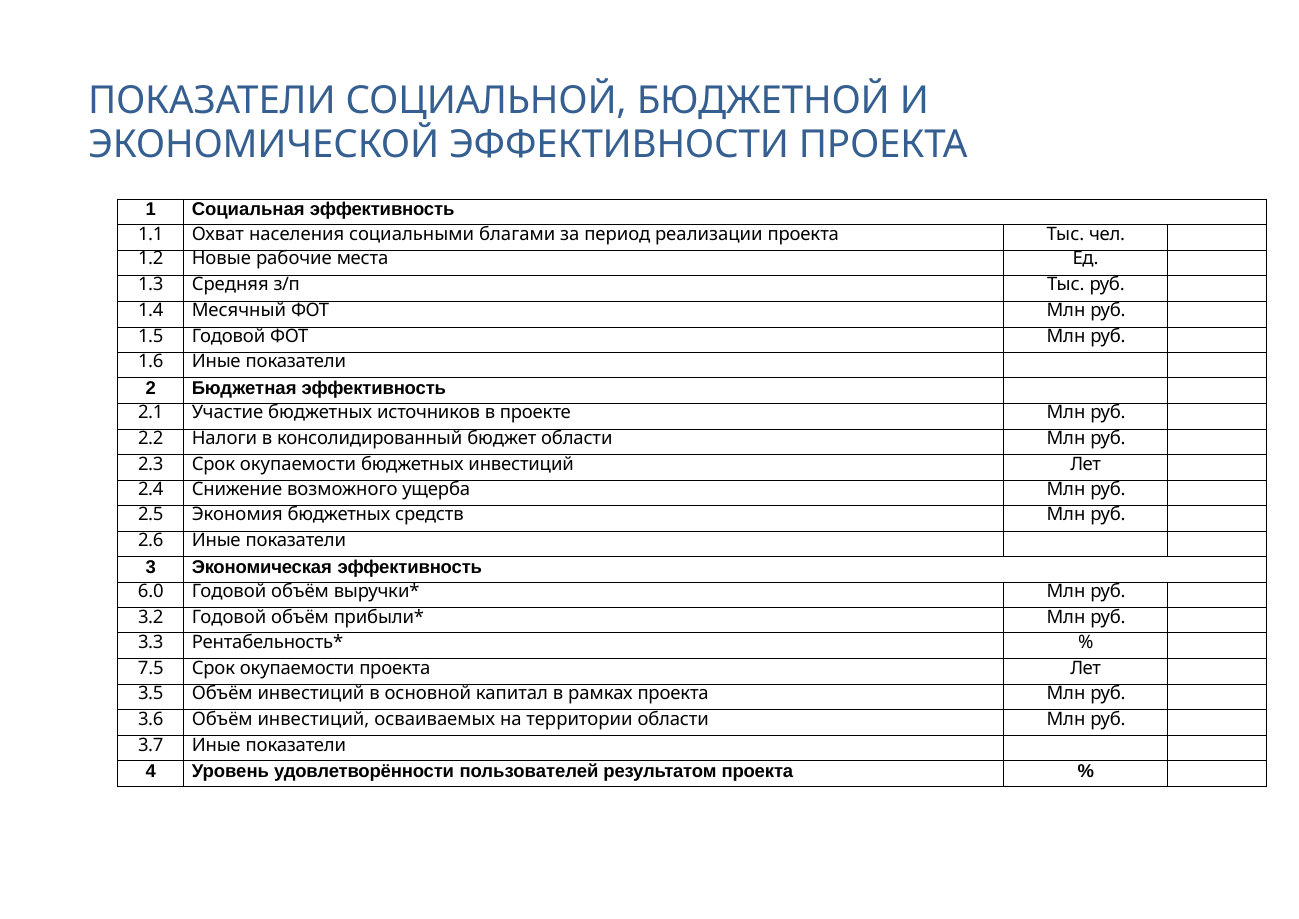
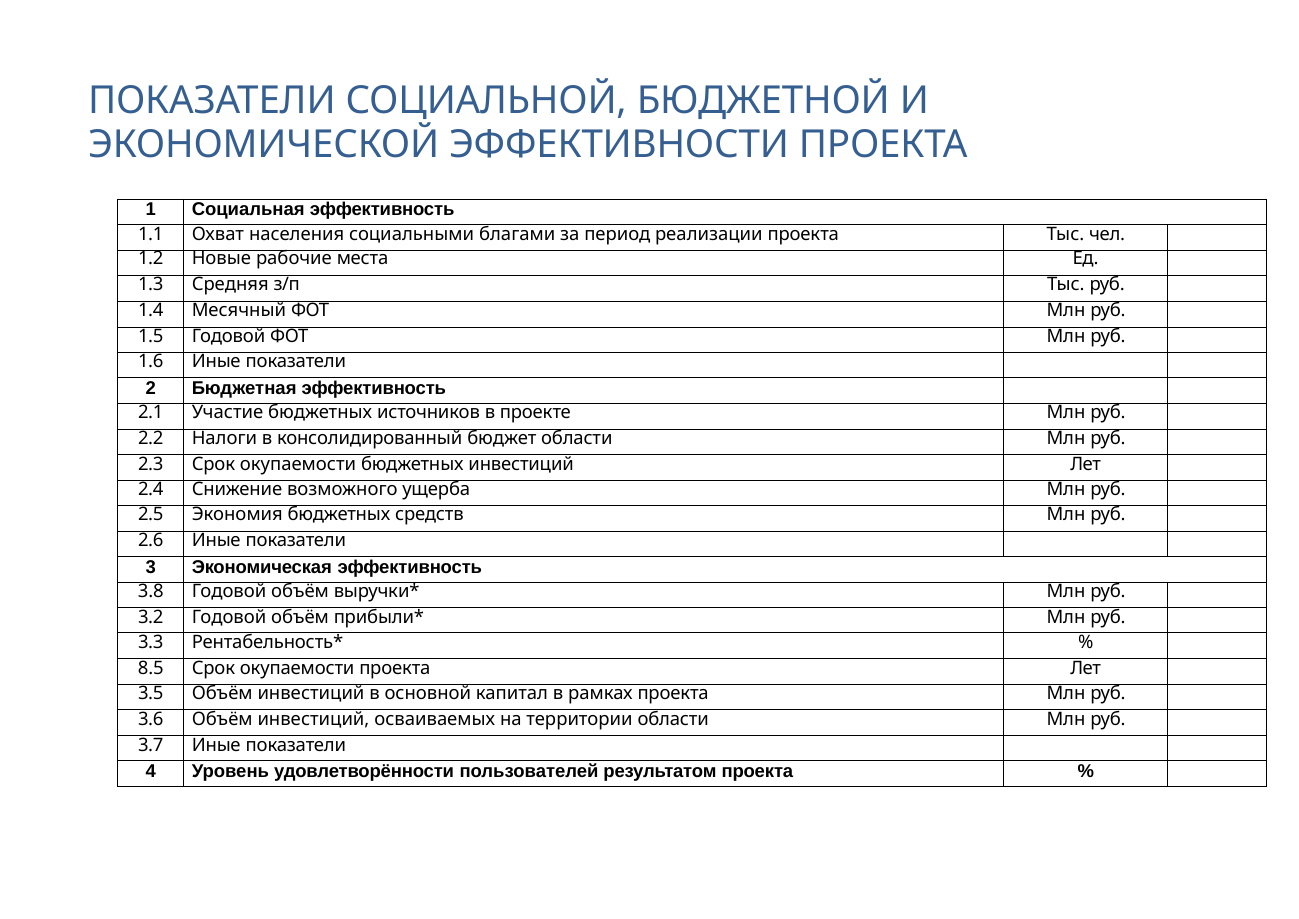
6.0: 6.0 -> 3.8 (151, 591)
7.5: 7.5 -> 8.5 (151, 668)
